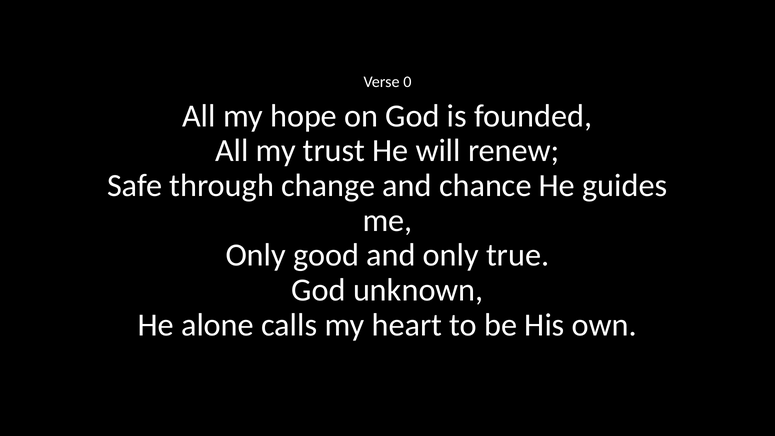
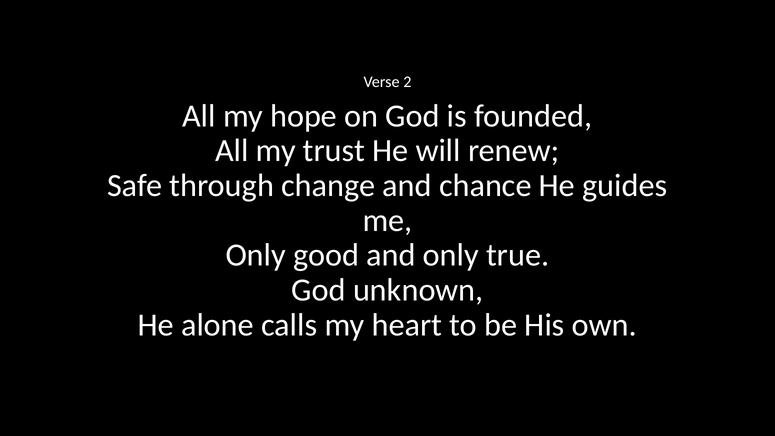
0: 0 -> 2 (407, 82)
